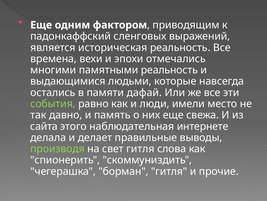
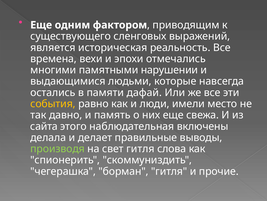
падонкаффский: падонкаффский -> существующего (71, 36)
памятными реальность: реальность -> нарушении (169, 70)
события colour: light green -> yellow (53, 103)
интернете: интернете -> включены (203, 126)
